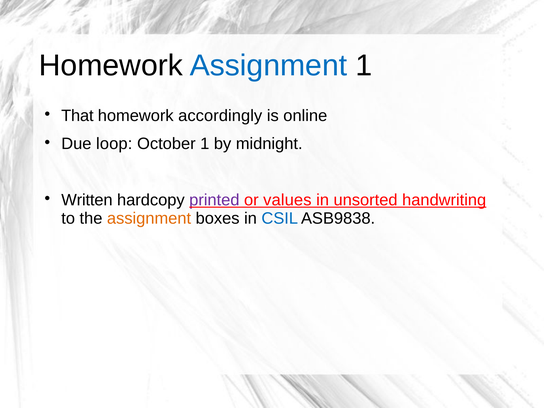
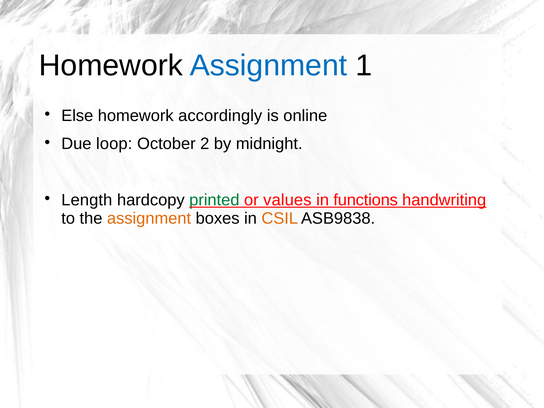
That: That -> Else (77, 116)
October 1: 1 -> 2 (205, 144)
Written: Written -> Length (87, 200)
printed colour: purple -> green (214, 200)
unsorted: unsorted -> functions (366, 200)
CSIL colour: blue -> orange (280, 218)
